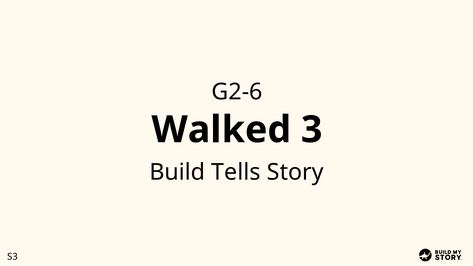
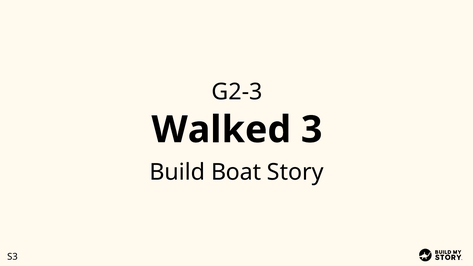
G2-6: G2-6 -> G2-3 (237, 92)
Tells: Tells -> Boat (236, 172)
